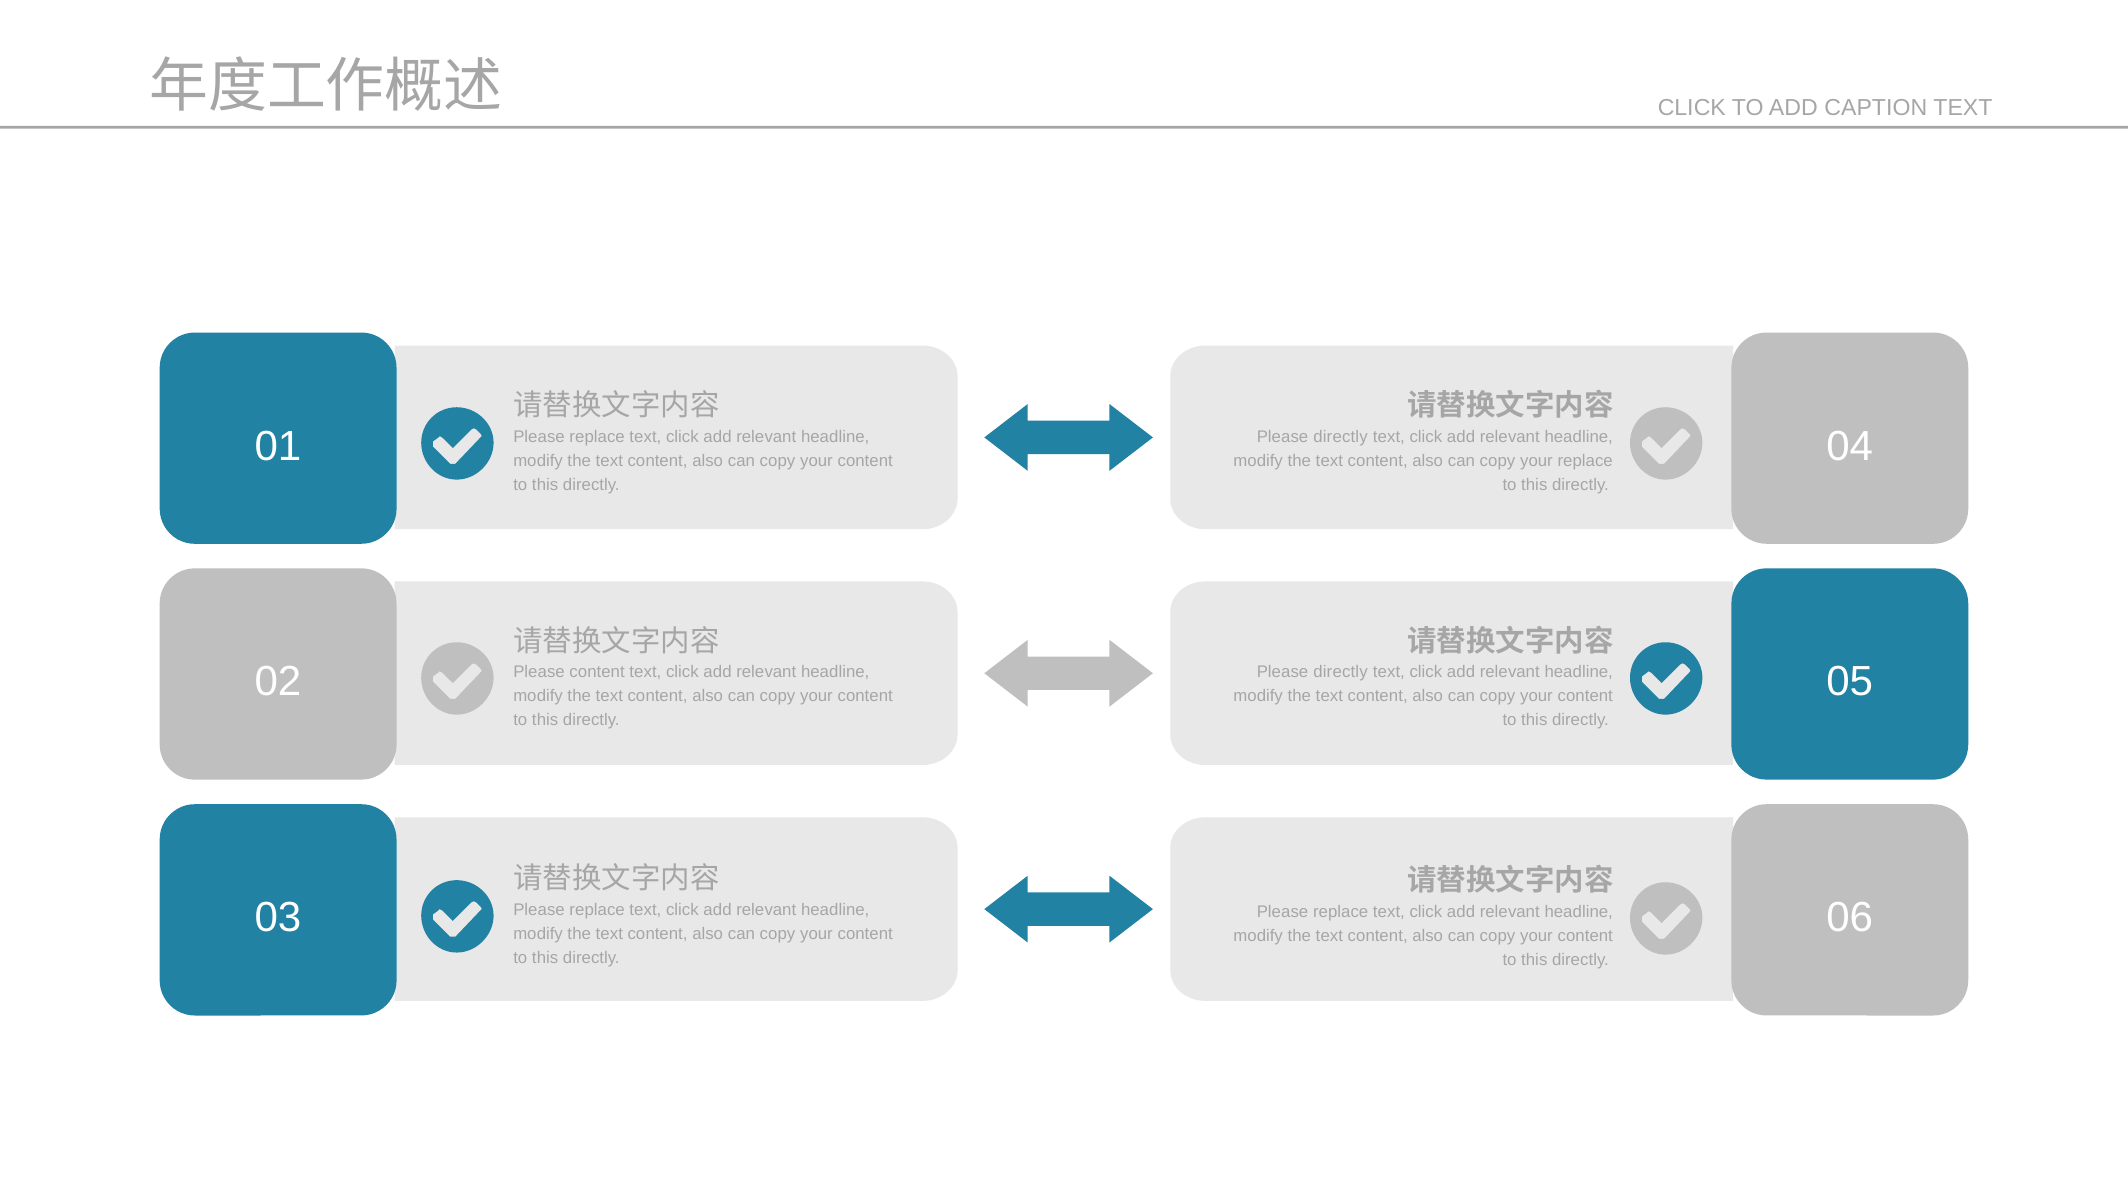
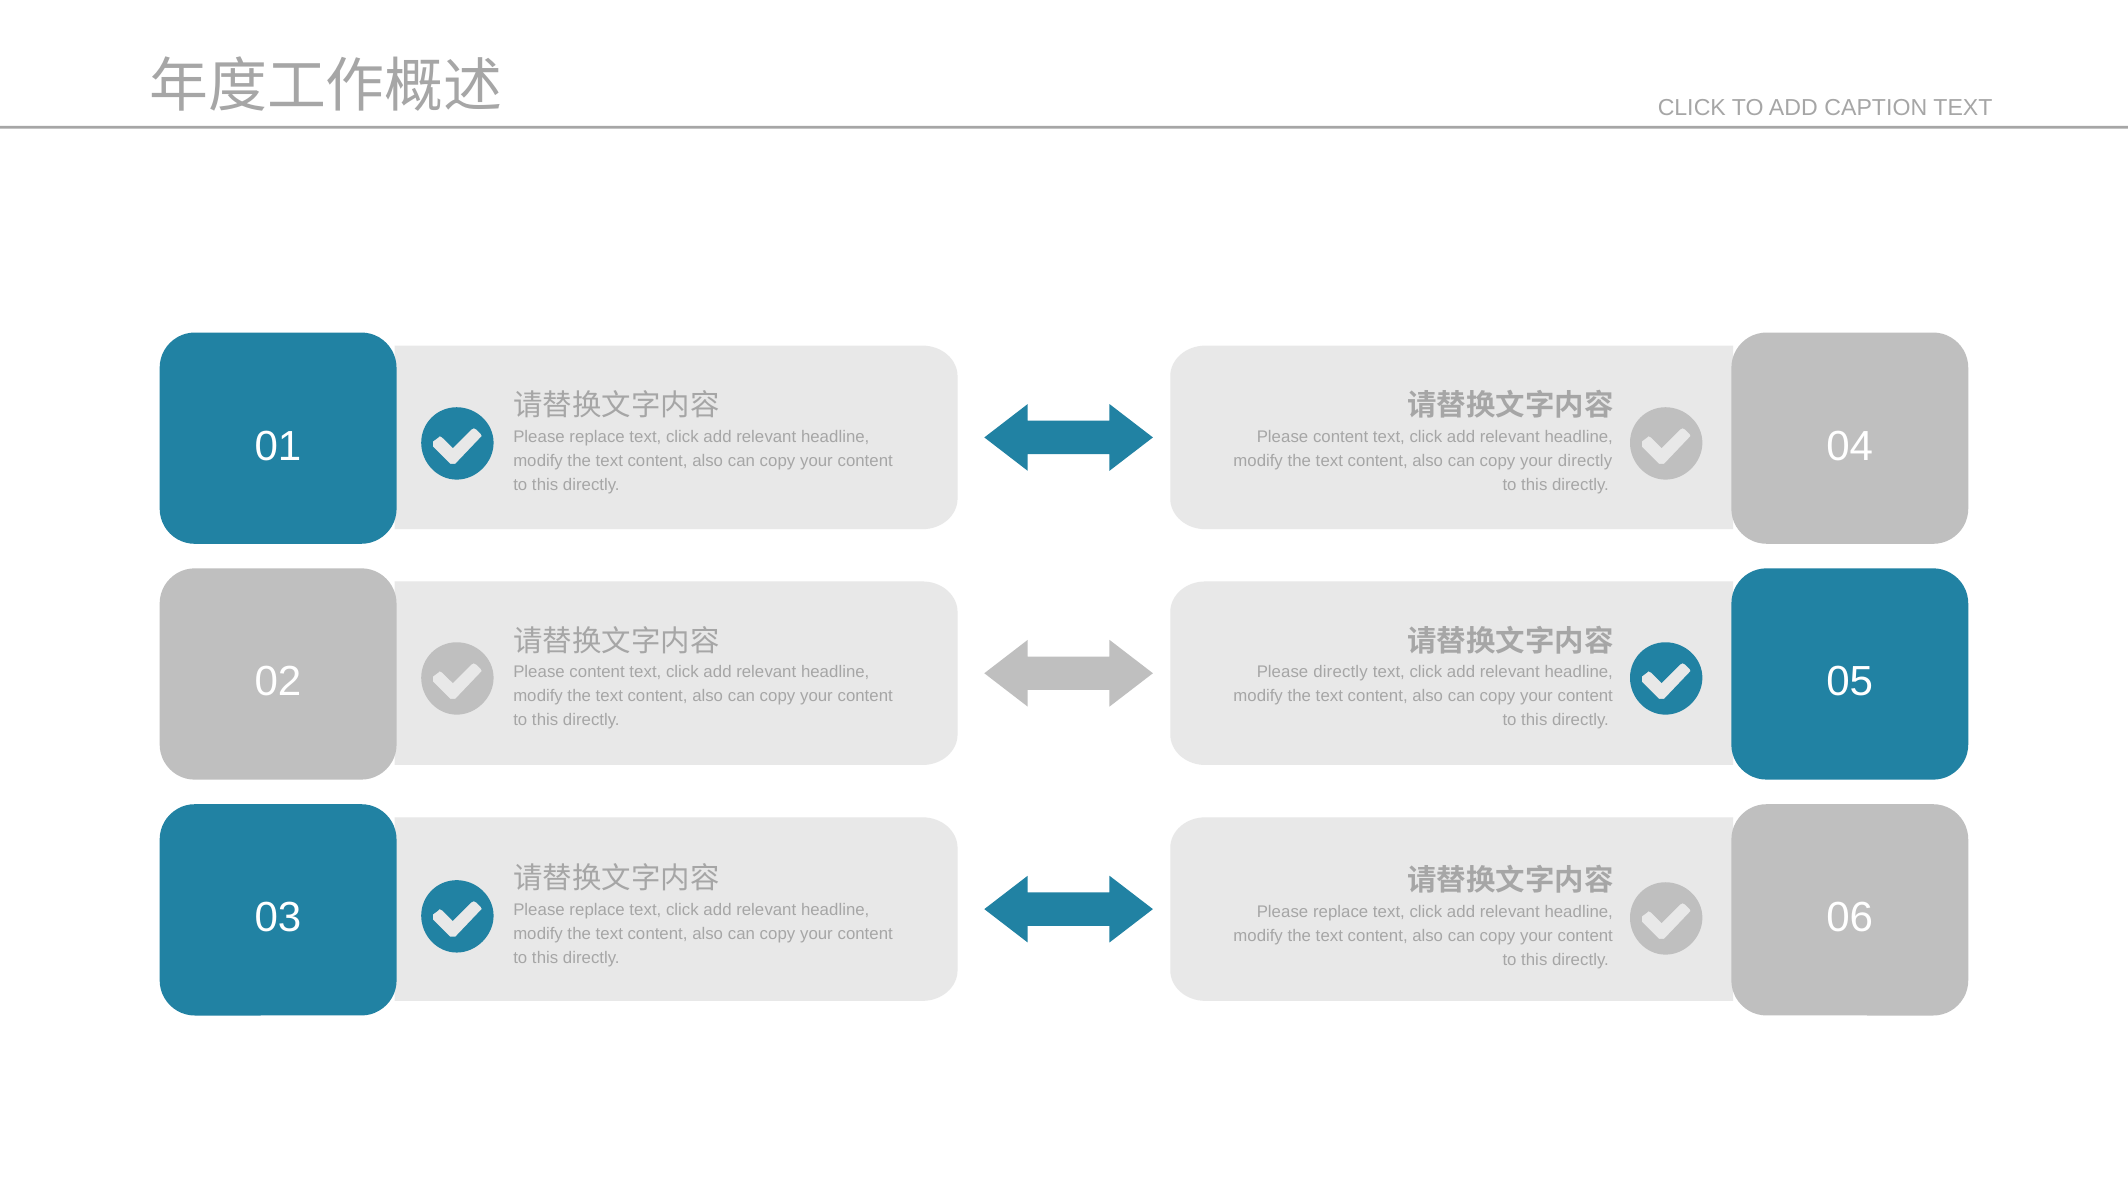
directly: directly -> content (1341, 437)
your replace: replace -> directly (1585, 461)
